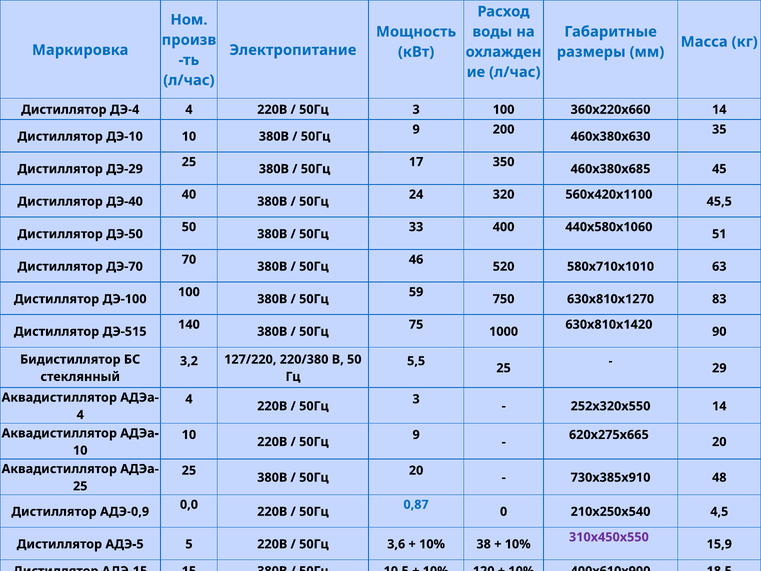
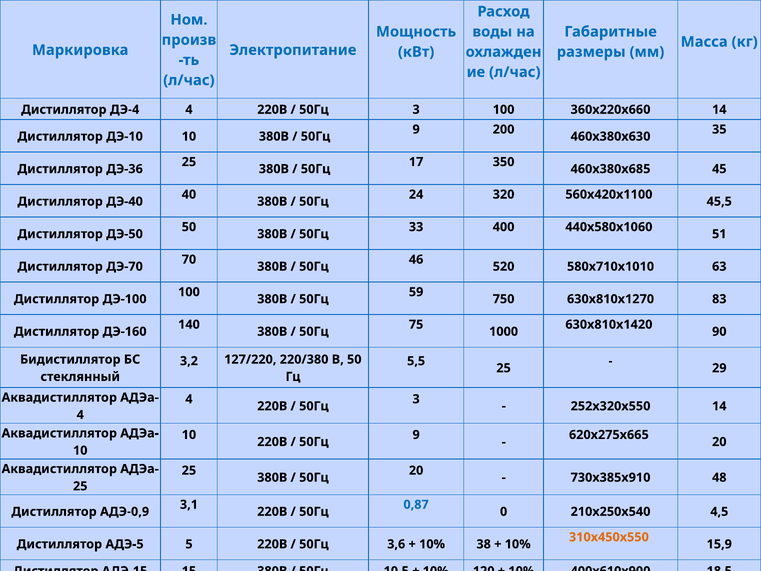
ДЭ-29: ДЭ-29 -> ДЭ-36 (125, 169)
ДЭ-515: ДЭ-515 -> ДЭ-160 (125, 331)
0,0: 0,0 -> 3,1 (189, 504)
310х450х550 colour: purple -> orange (609, 537)
